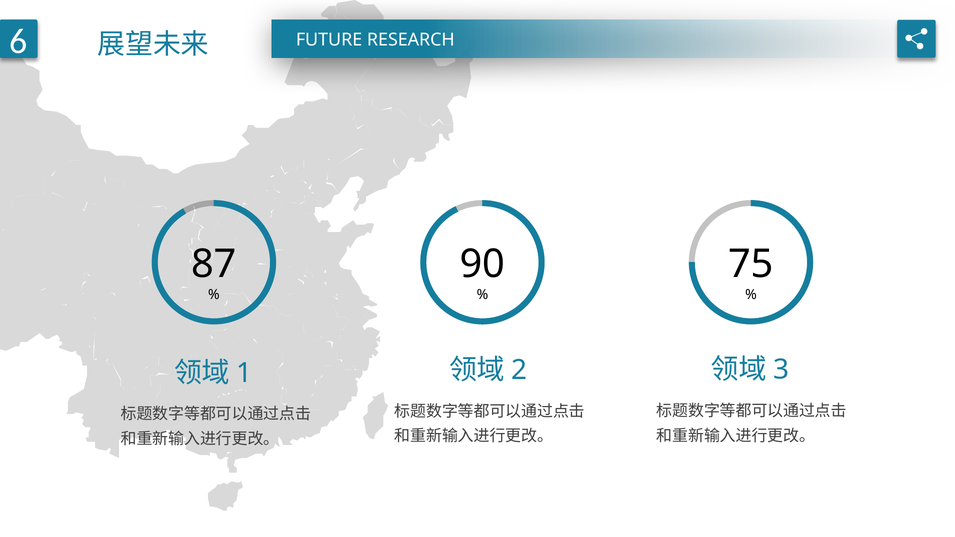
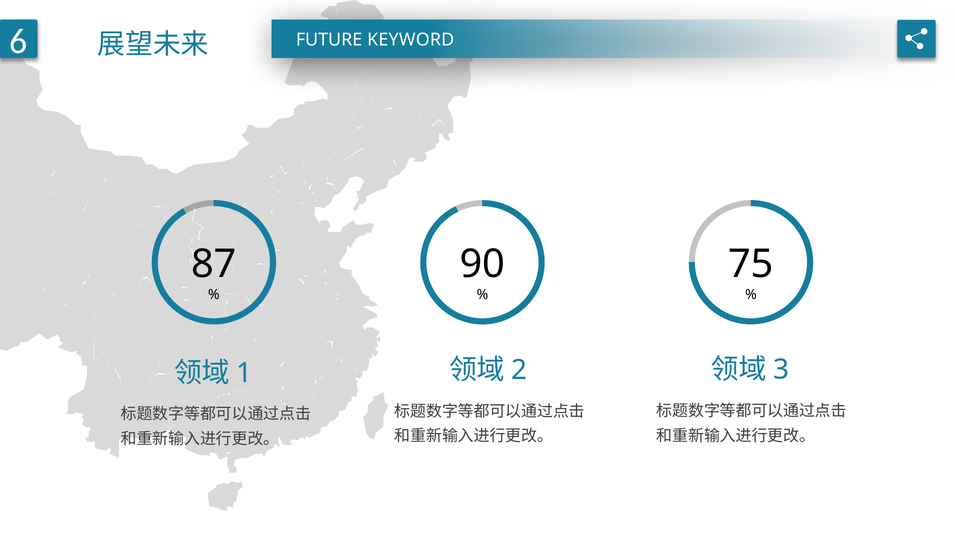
RESEARCH: RESEARCH -> KEYWORD (411, 40)
